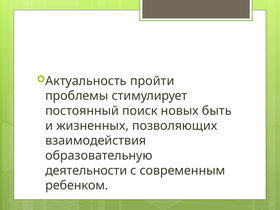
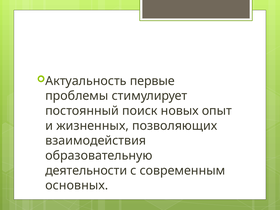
пройти: пройти -> первые (152, 81)
быть: быть -> опыт (217, 111)
ребенком: ребенком -> основных (77, 185)
